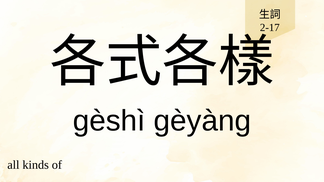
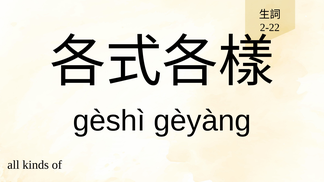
2-17: 2-17 -> 2-22 (270, 28)
